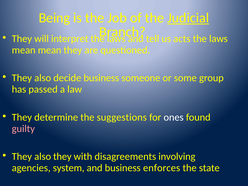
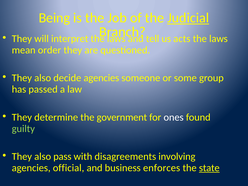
mean mean: mean -> order (50, 50)
decide business: business -> agencies (101, 78)
suggestions: suggestions -> government (122, 117)
guilty colour: pink -> light green (23, 129)
also they: they -> pass (62, 157)
system: system -> official (69, 168)
state underline: none -> present (209, 168)
